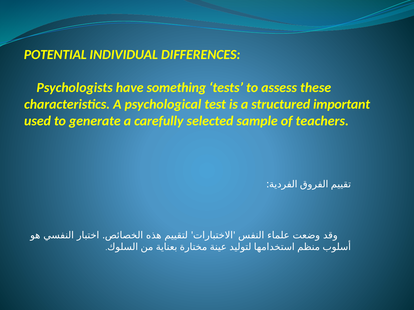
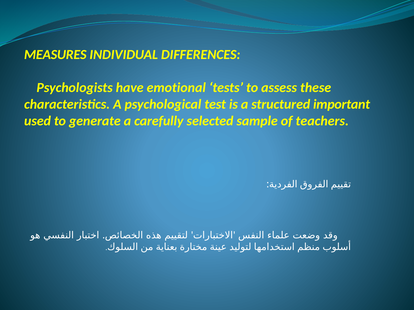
POTENTIAL: POTENTIAL -> MEASURES (55, 55)
something: something -> emotional (176, 88)
